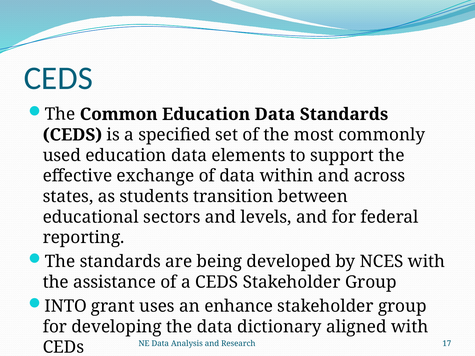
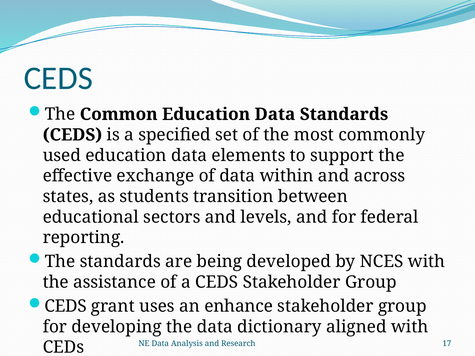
INTO: INTO -> CEDS (66, 306)
